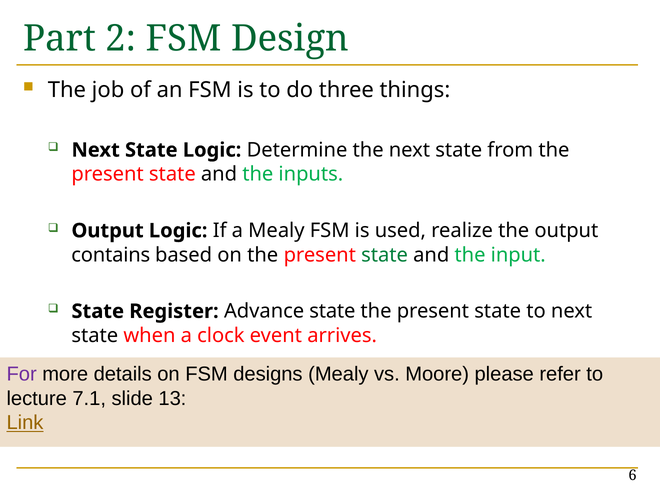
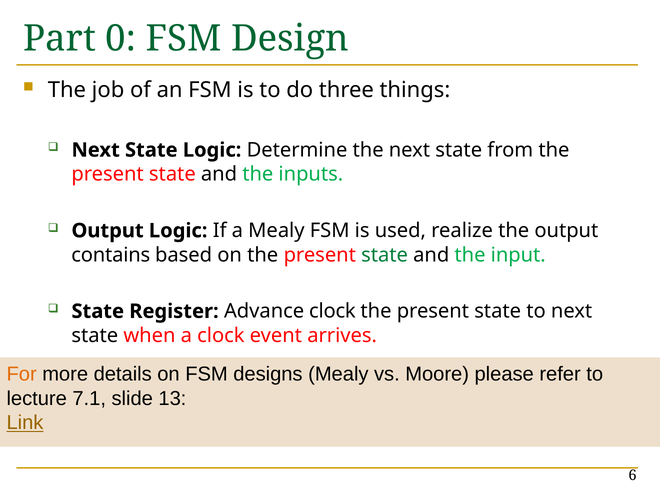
2: 2 -> 0 (121, 39)
Advance state: state -> clock (332, 311)
For colour: purple -> orange (22, 374)
